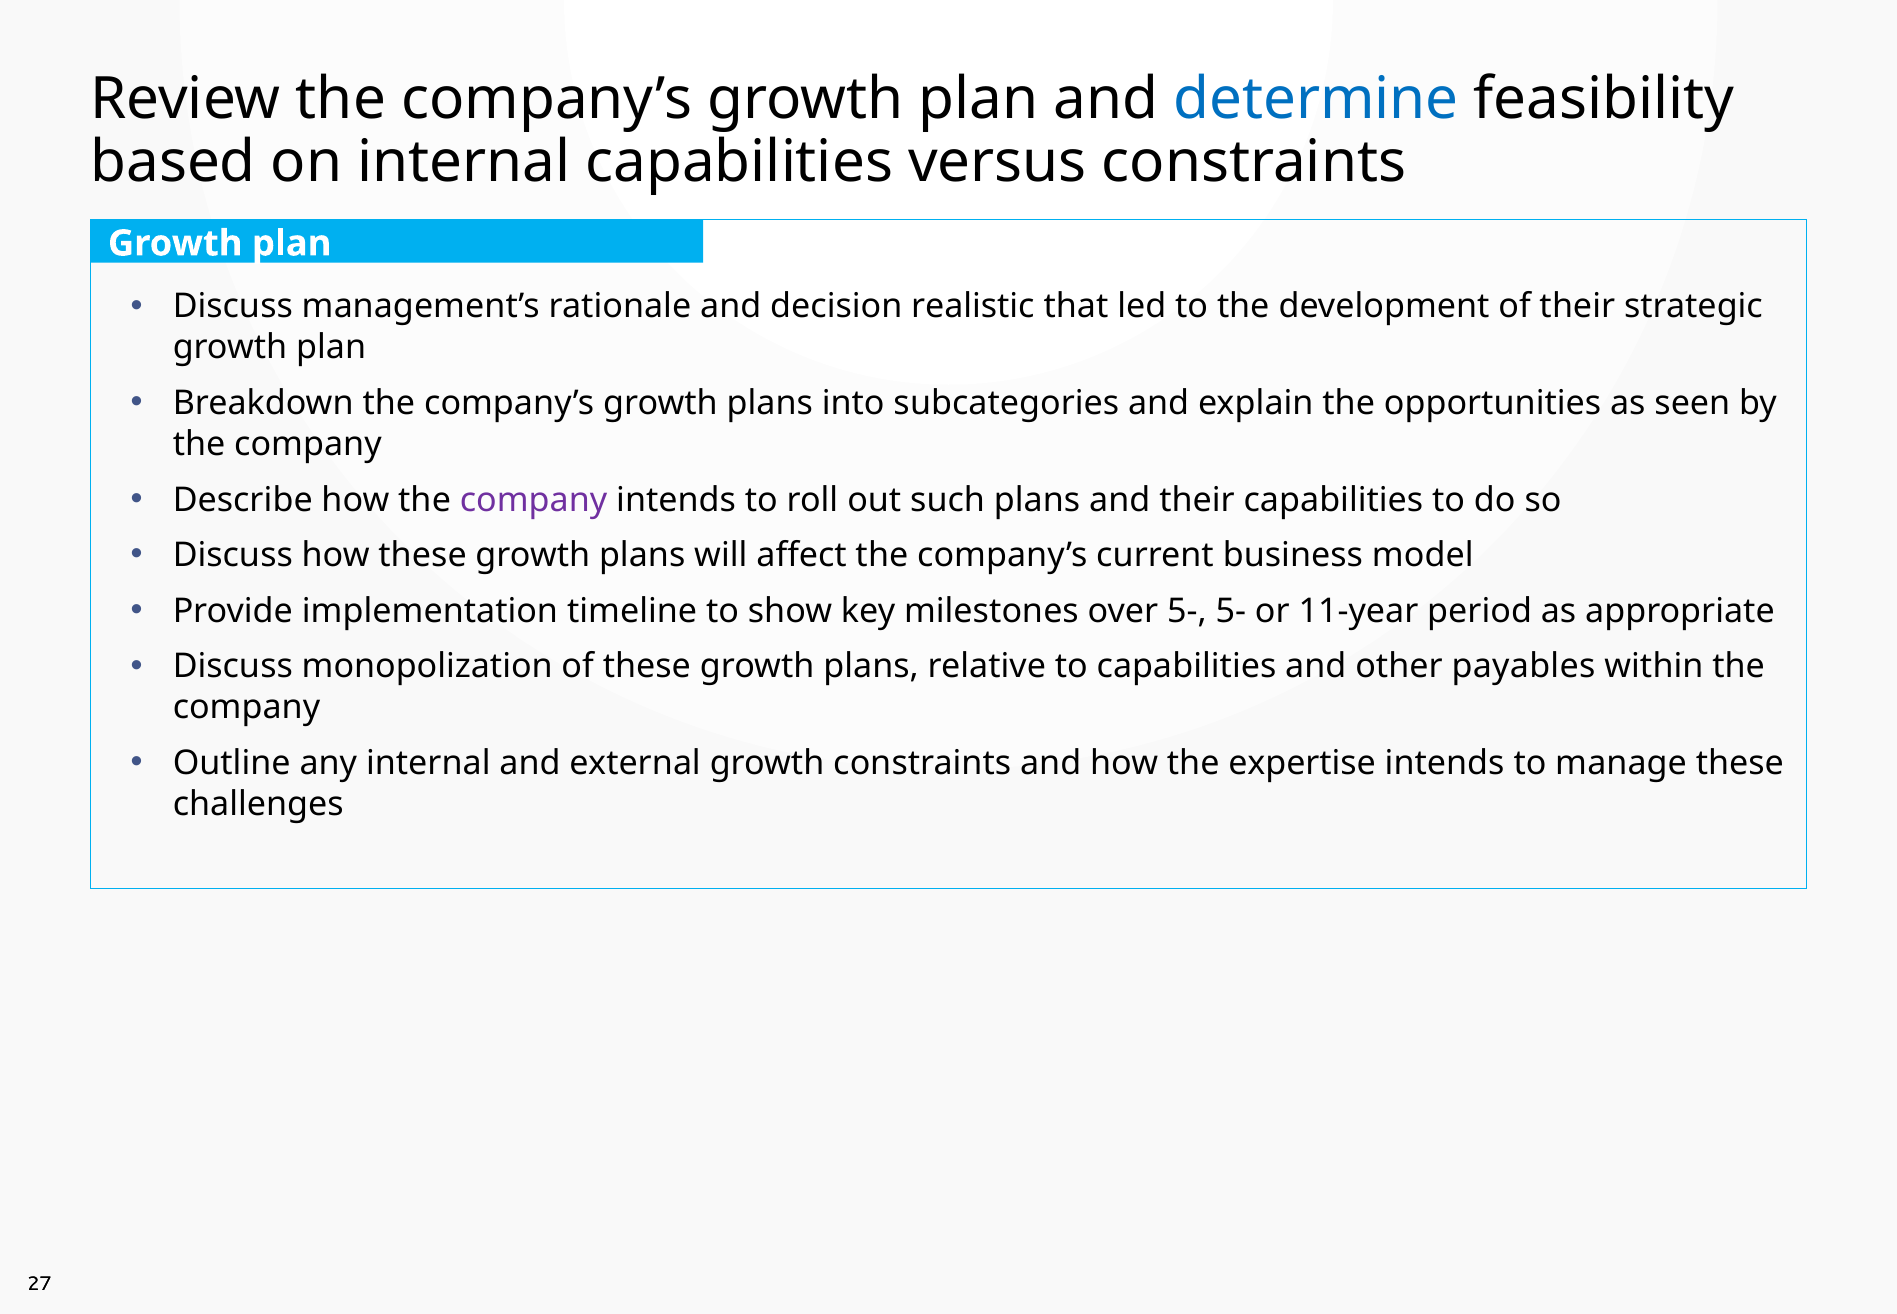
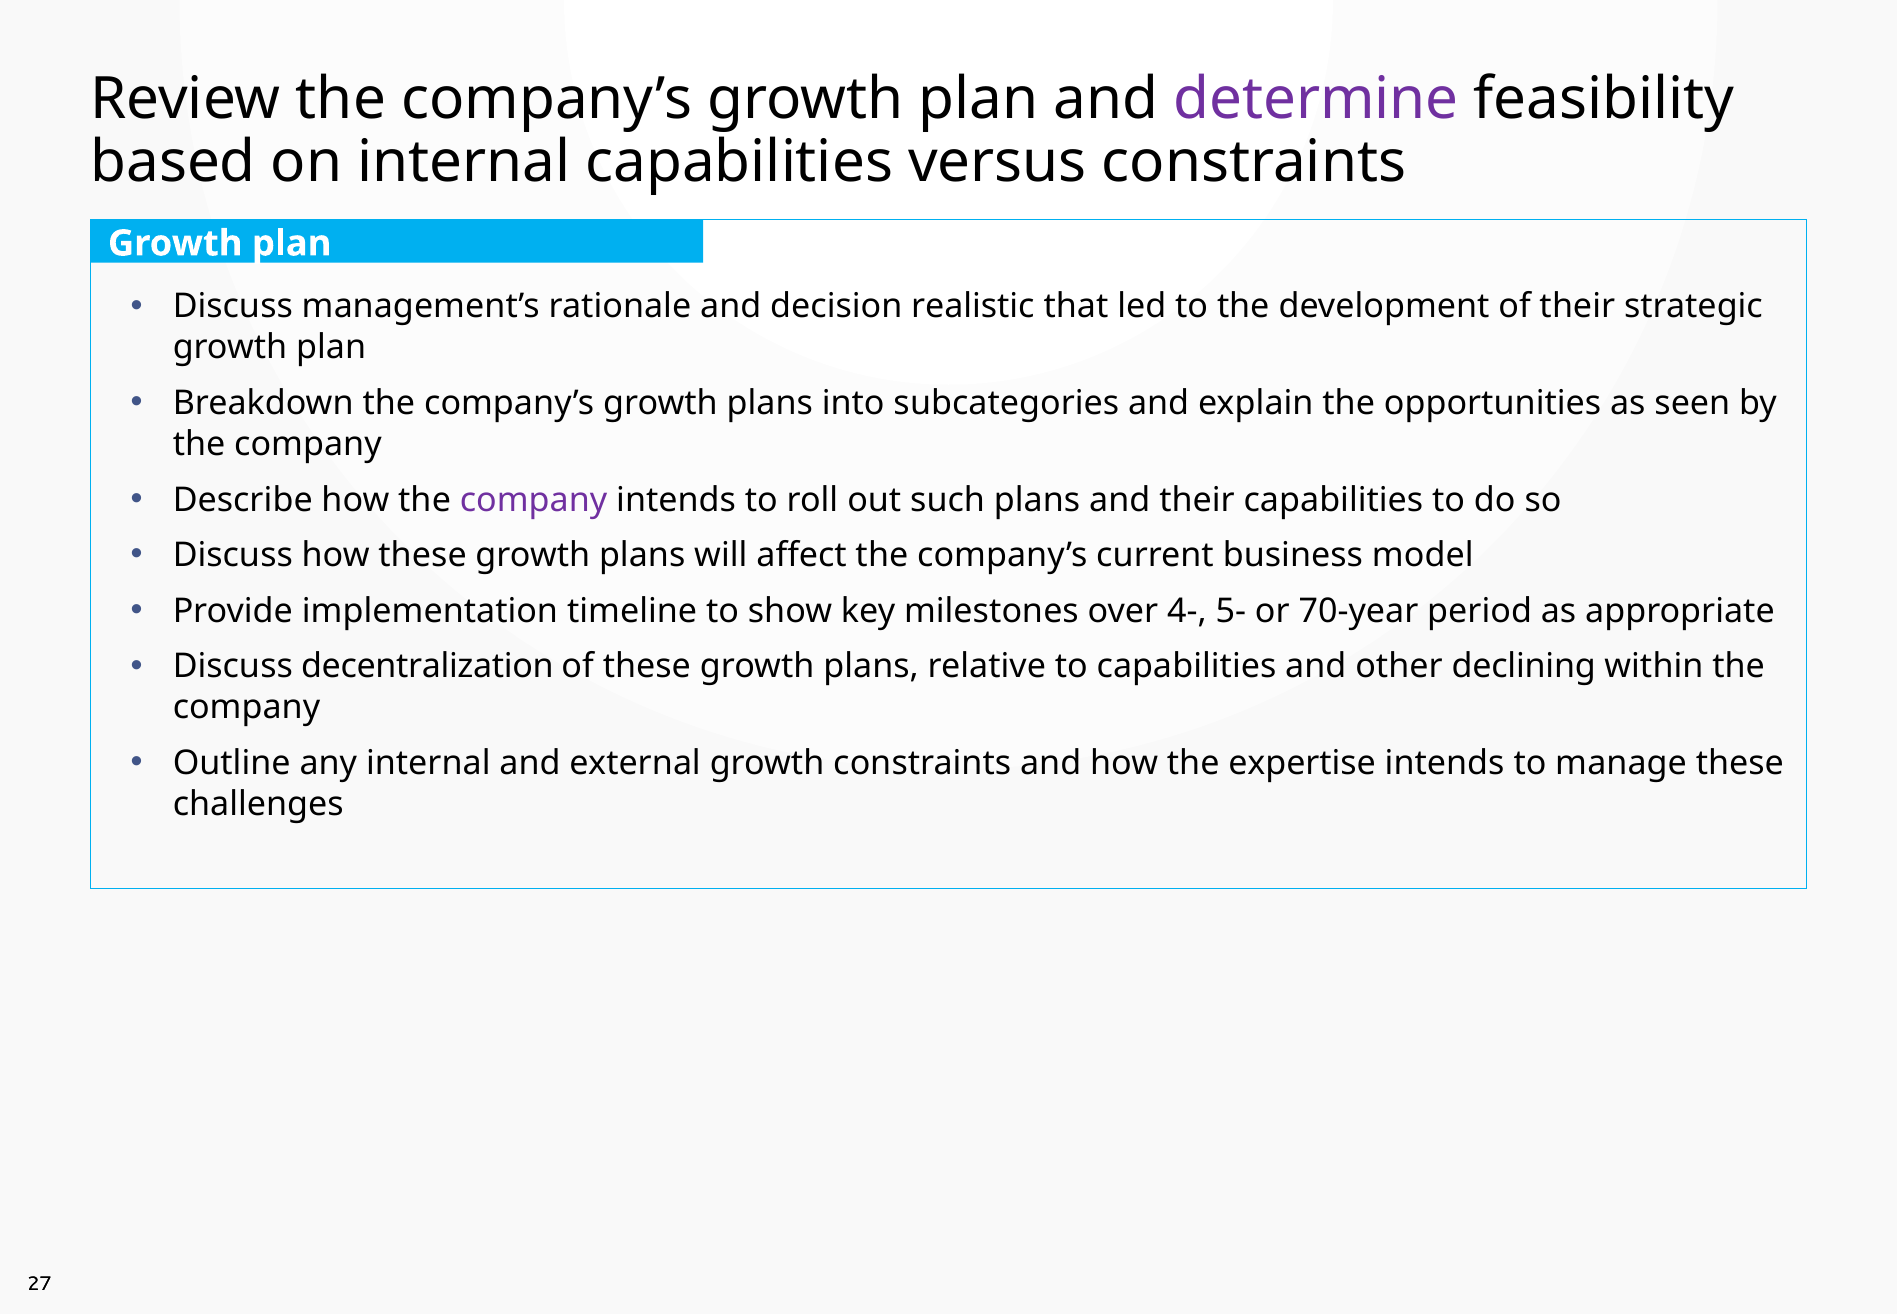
determine colour: blue -> purple (1316, 99)
over 5-: 5- -> 4- (1187, 611)
11-year: 11-year -> 70-year (1358, 611)
monopolization: monopolization -> decentralization (427, 666)
payables: payables -> declining (1524, 666)
